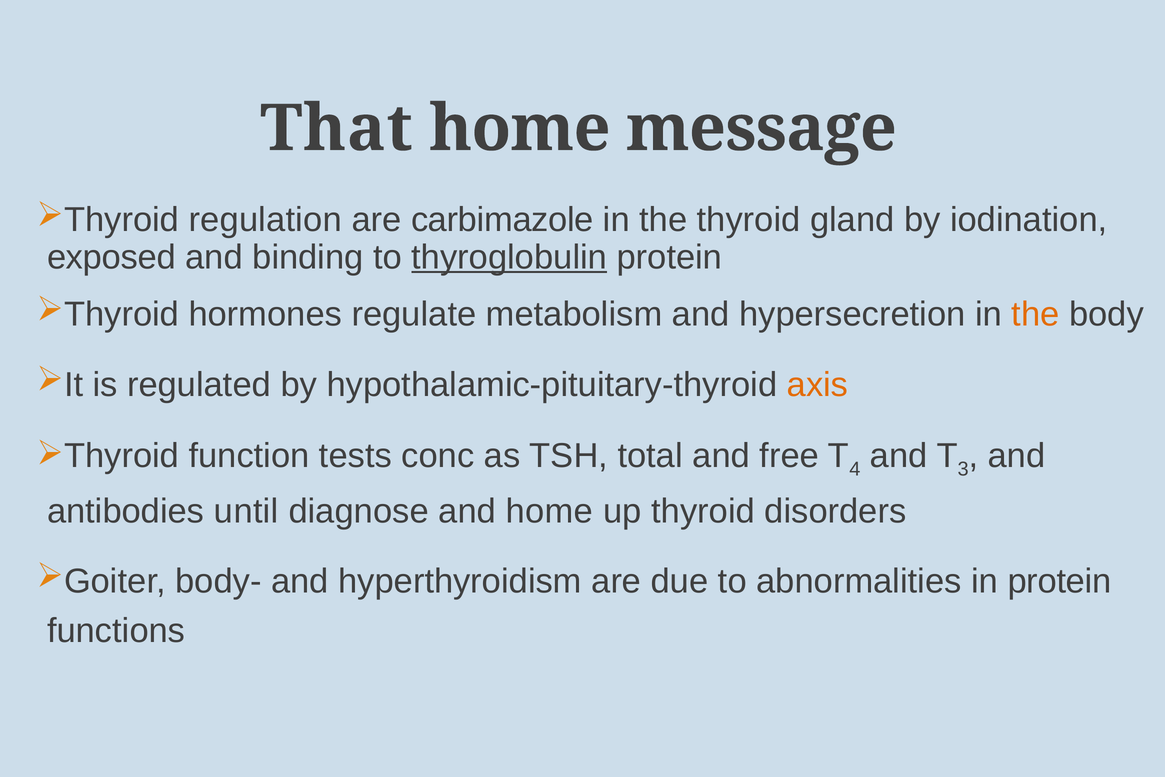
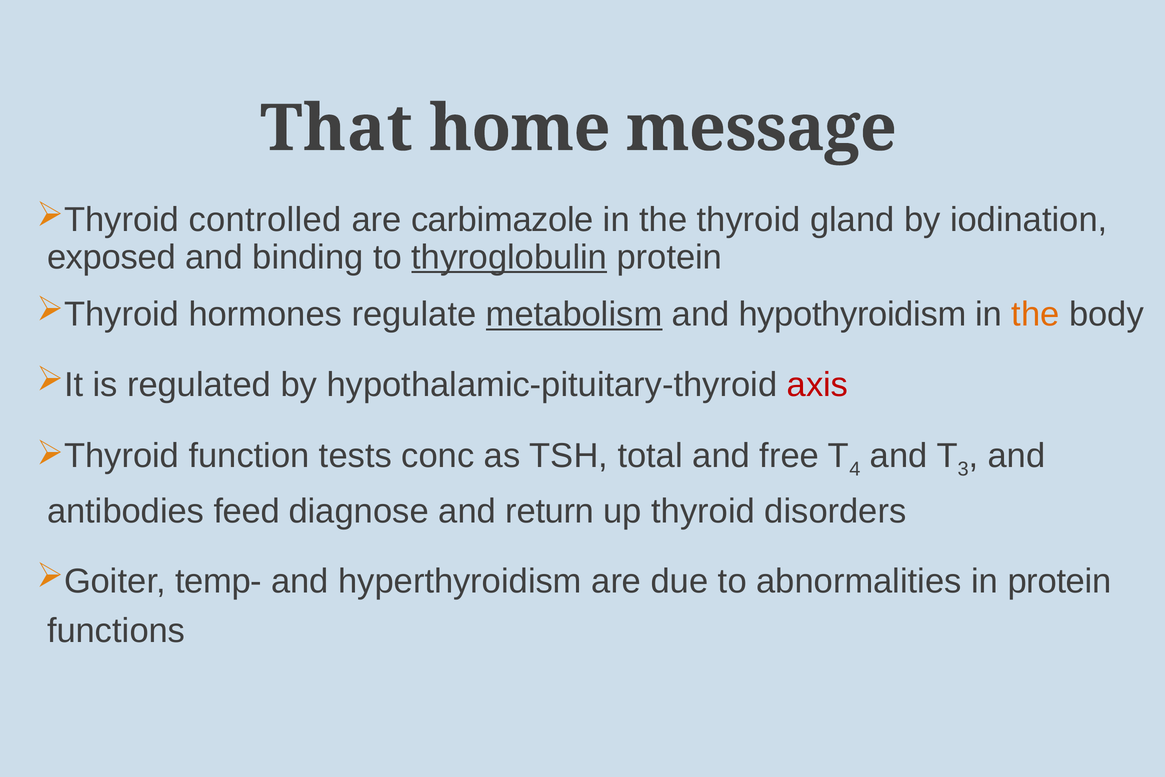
regulation: regulation -> controlled (265, 220)
metabolism underline: none -> present (574, 314)
hypersecretion: hypersecretion -> hypothyroidism (852, 314)
axis colour: orange -> red (818, 385)
until: until -> feed (247, 511)
and home: home -> return (550, 511)
body-: body- -> temp- (219, 581)
